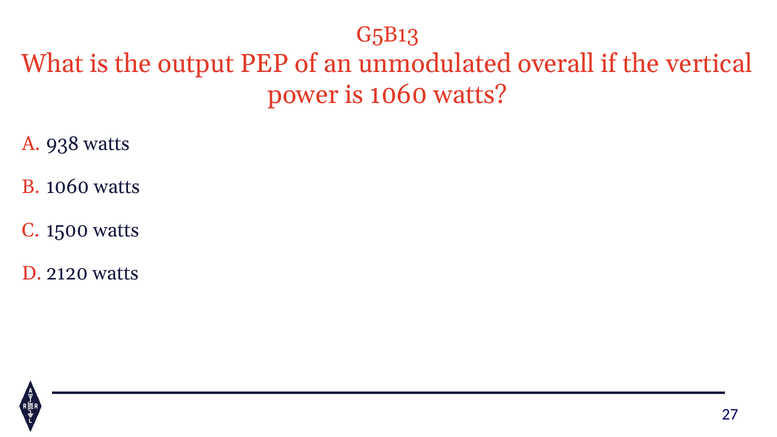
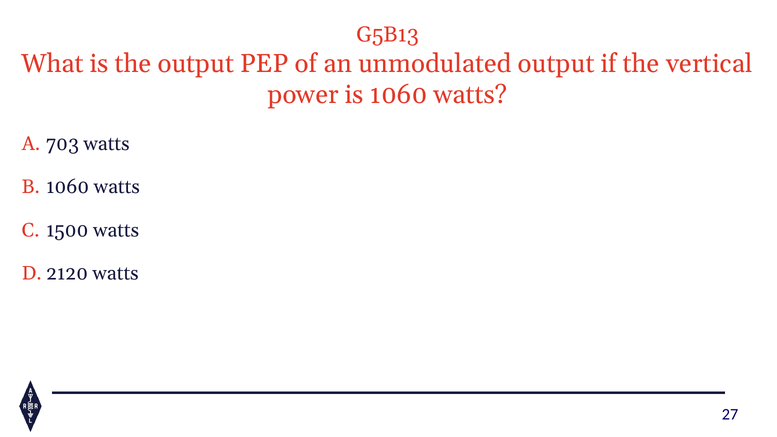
unmodulated overall: overall -> output (556, 64)
938: 938 -> 703 (63, 144)
